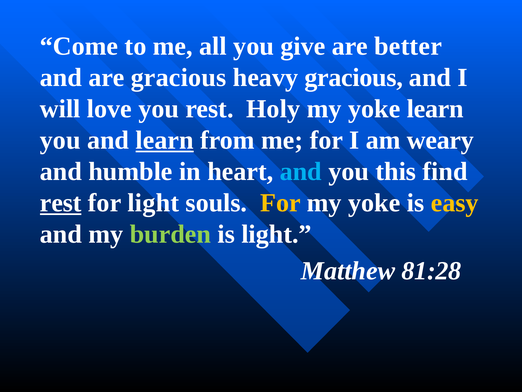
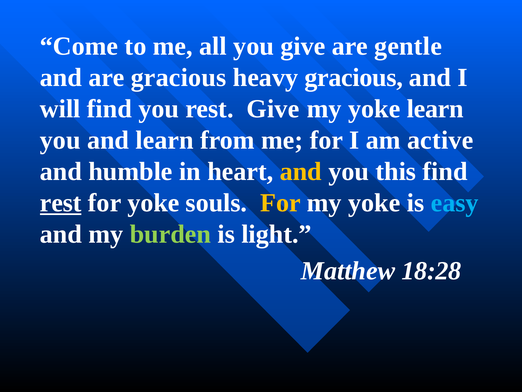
better: better -> gentle (408, 46)
will love: love -> find (109, 109)
rest Holy: Holy -> Give (273, 109)
learn underline: present -> none (165, 140)
weary: weary -> active (440, 140)
and colour: light blue -> yellow (301, 171)
for light: light -> yoke (153, 203)
easy colour: yellow -> light blue (455, 203)
81:28: 81:28 -> 18:28 (431, 271)
